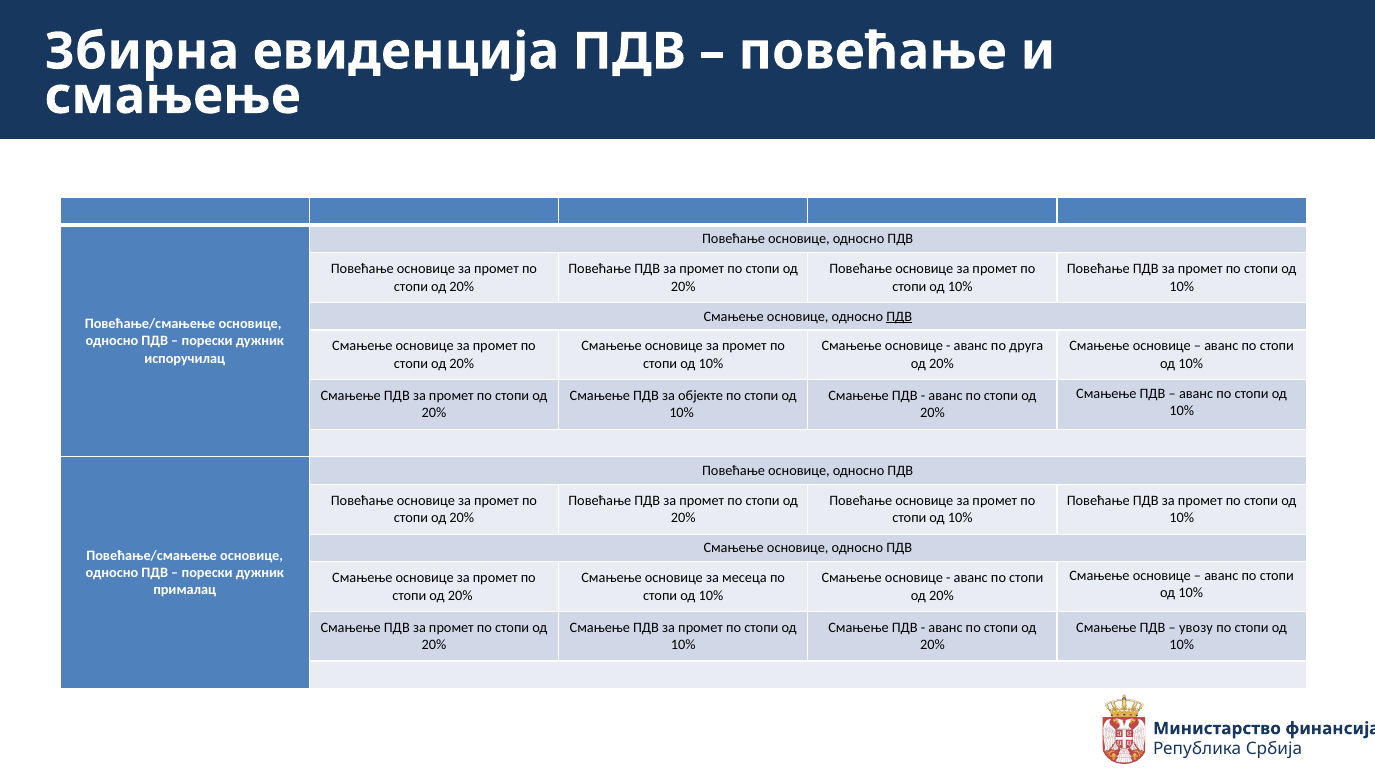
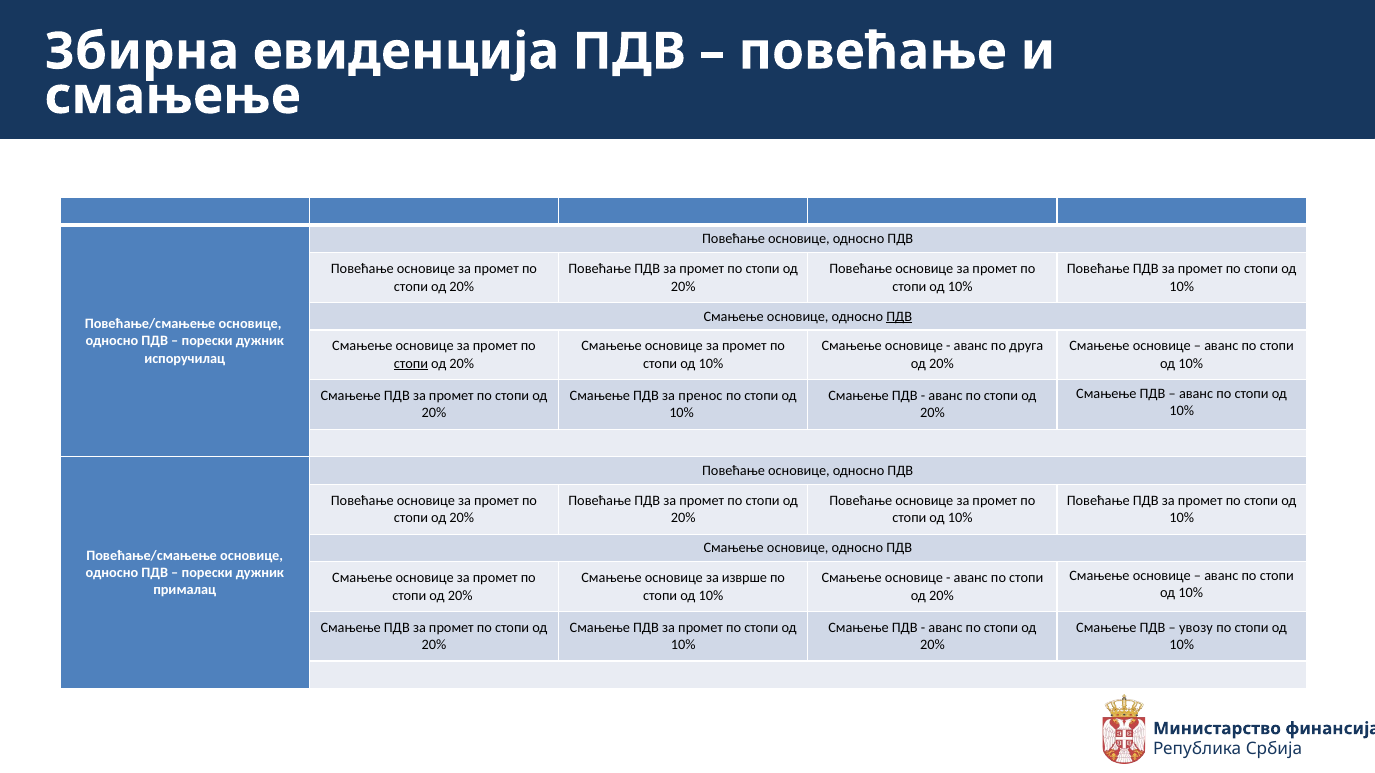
стопи underline: none -> present (411, 364)
објекте: објекте -> пренос (700, 396)
месеца: месеца -> изврше (744, 578)
